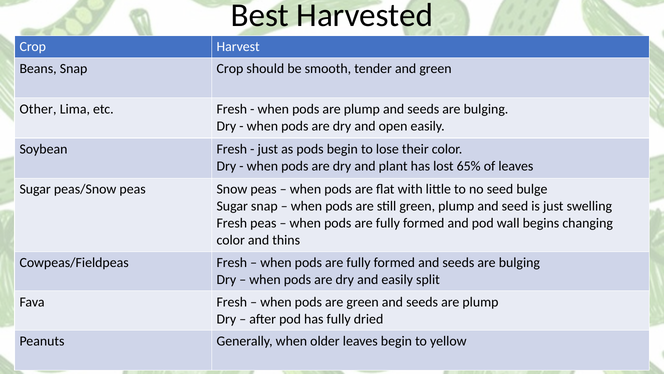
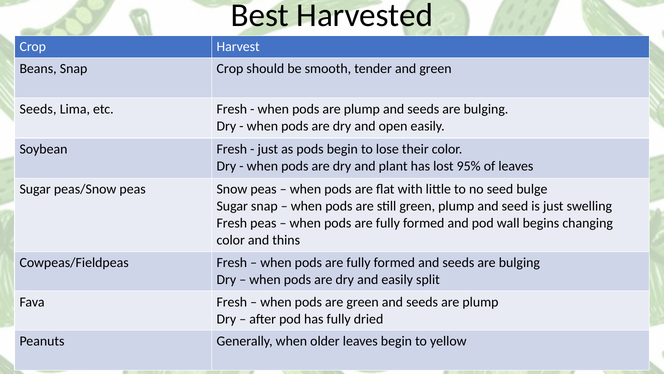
Other: Other -> Seeds (38, 109)
65%: 65% -> 95% (469, 166)
